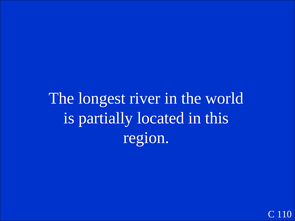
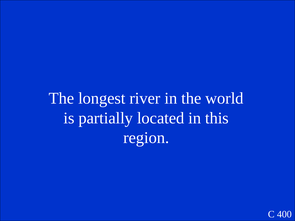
110: 110 -> 400 (284, 214)
